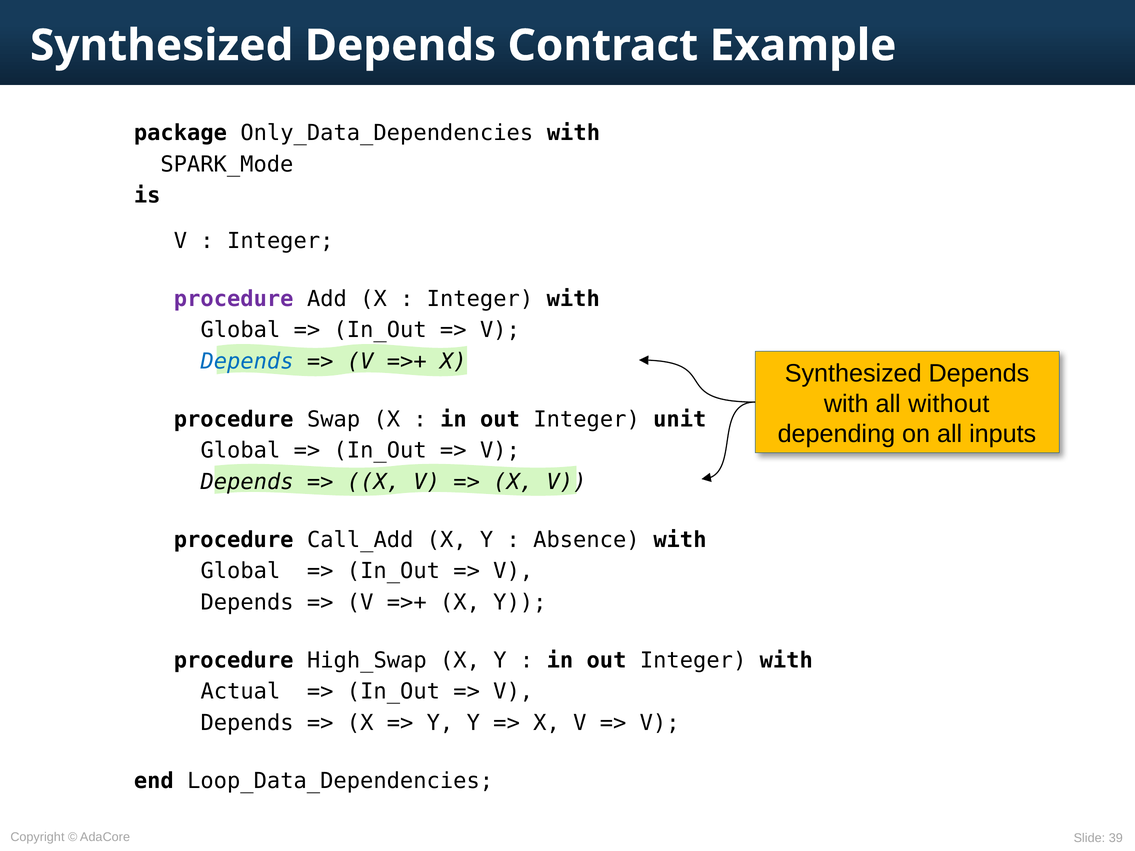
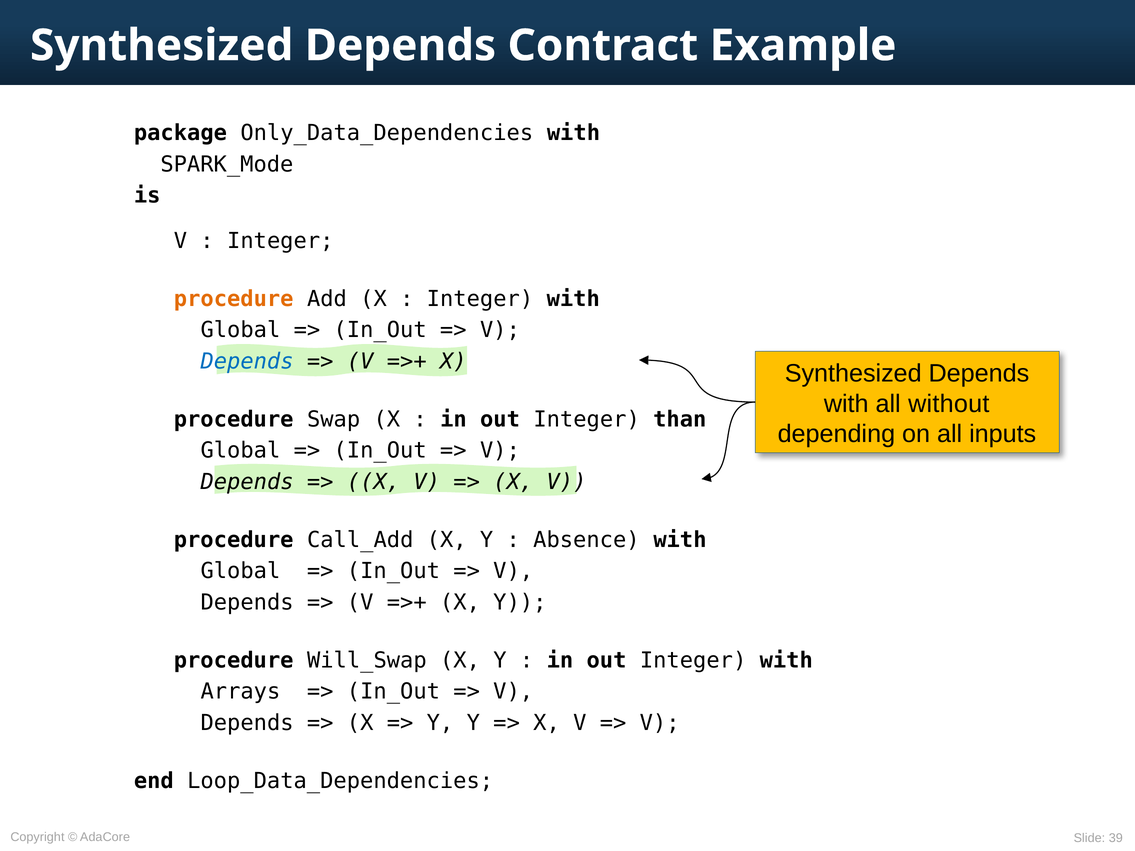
procedure colour: purple -> orange (234, 299)
unit: unit -> than (680, 420)
High_Swap: High_Swap -> Will_Swap (367, 661)
Actual: Actual -> Arrays (240, 692)
